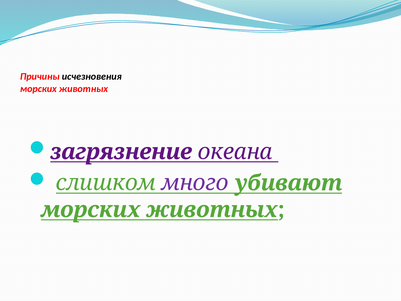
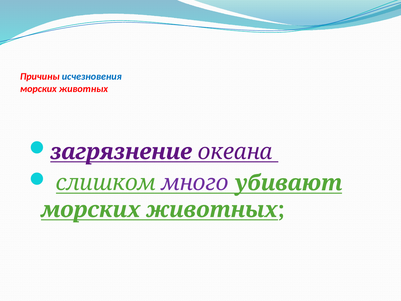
исчезновения colour: black -> blue (92, 77)
